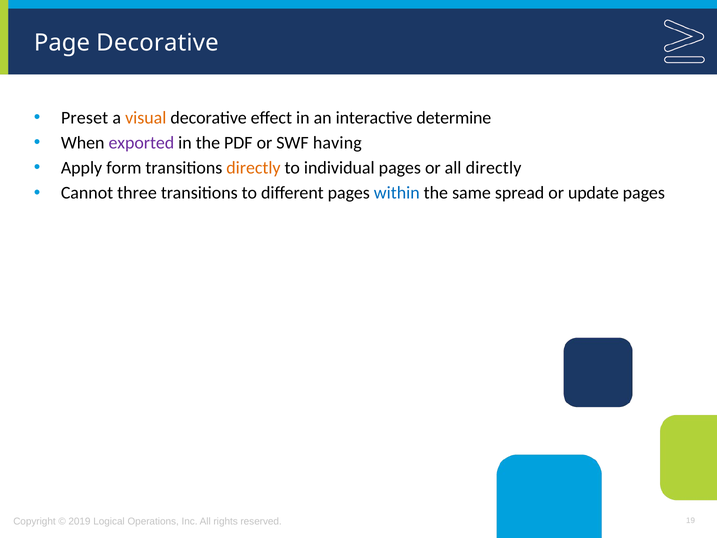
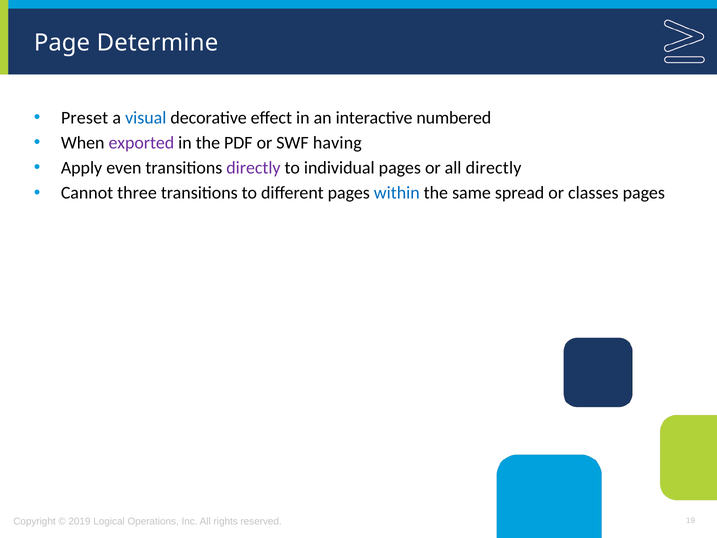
Page Decorative: Decorative -> Determine (157, 43)
visual colour: orange -> blue (146, 118)
determine: determine -> numbered (454, 118)
form: form -> even (124, 168)
directly colour: orange -> purple (253, 168)
update: update -> classes (593, 193)
